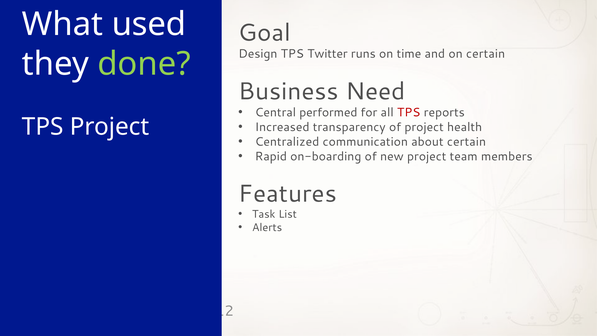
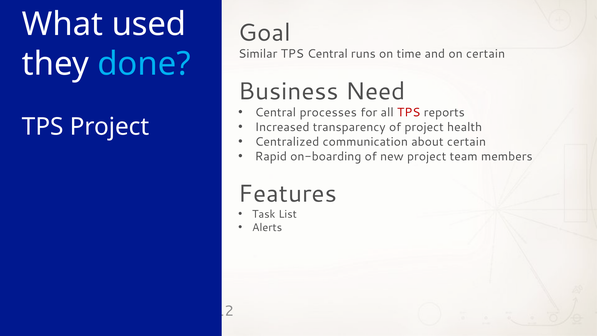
Design: Design -> Similar (258, 54)
TPS Twitter: Twitter -> Central (328, 54)
done colour: light green -> light blue (144, 64)
performed: performed -> processes (328, 112)
